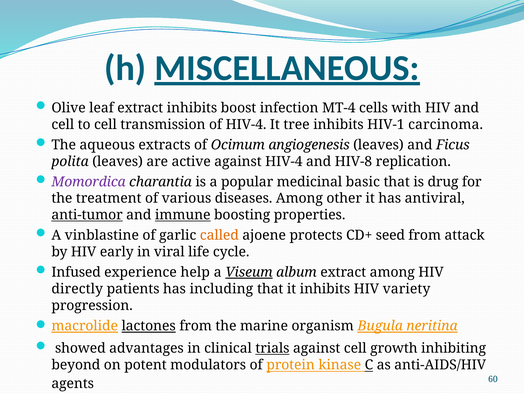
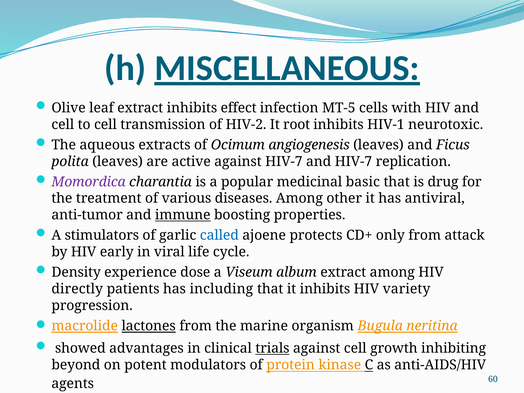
boost: boost -> effect (239, 108)
MT-4: MT-4 -> MT-5 (339, 108)
of HIV-4: HIV-4 -> HIV-2 (246, 124)
tree: tree -> root (297, 124)
carcinoma: carcinoma -> neurotoxic (446, 124)
against HIV-4: HIV-4 -> HIV-7 (284, 161)
and HIV-8: HIV-8 -> HIV-7 (353, 161)
anti-tumor underline: present -> none (87, 215)
vinblastine: vinblastine -> stimulators (102, 235)
called colour: orange -> blue (219, 235)
seed: seed -> only (390, 235)
Infused: Infused -> Density (76, 272)
help: help -> dose (195, 272)
Viseum underline: present -> none (249, 272)
